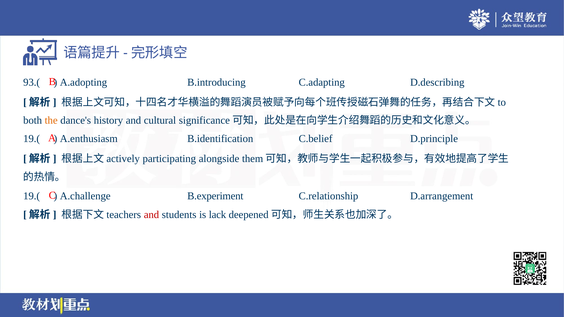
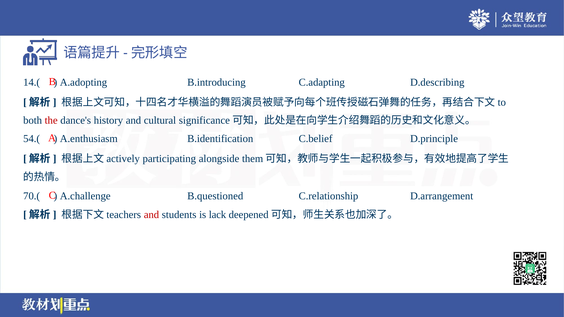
93.(: 93.( -> 14.( (32, 82)
the colour: orange -> red (51, 120)
19.(: 19.( -> 54.( (32, 139)
19.(: 19.( -> 70.( (32, 196)
B.experiment: B.experiment -> B.questioned (215, 196)
